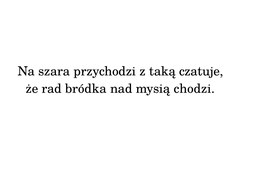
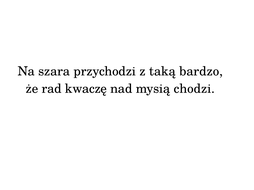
czatuje: czatuje -> bardzo (201, 72)
bródka: bródka -> kwaczę (86, 89)
